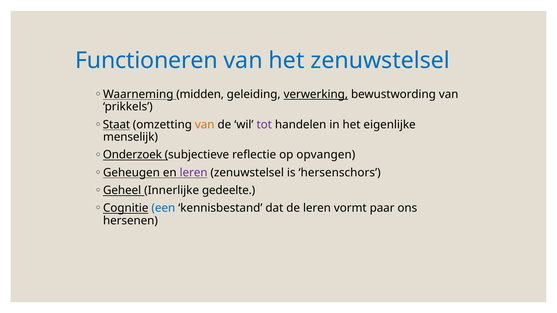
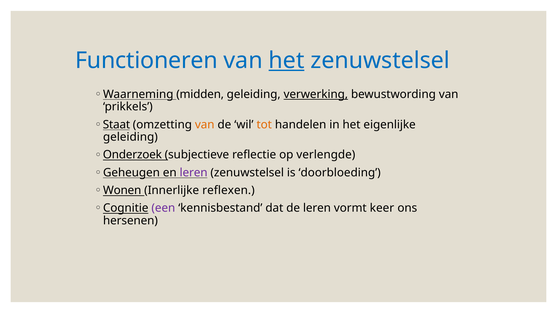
het underline: none -> present (287, 61)
tot colour: purple -> orange (264, 125)
menselijk: menselijk -> geleiding (130, 137)
opvangen: opvangen -> verlengde (326, 155)
hersenschors: hersenschors -> doorbloeding (340, 173)
Geheel: Geheel -> Wonen (122, 191)
gedeelte: gedeelte -> reflexen (228, 191)
een colour: blue -> purple (163, 208)
paar: paar -> keer (382, 208)
